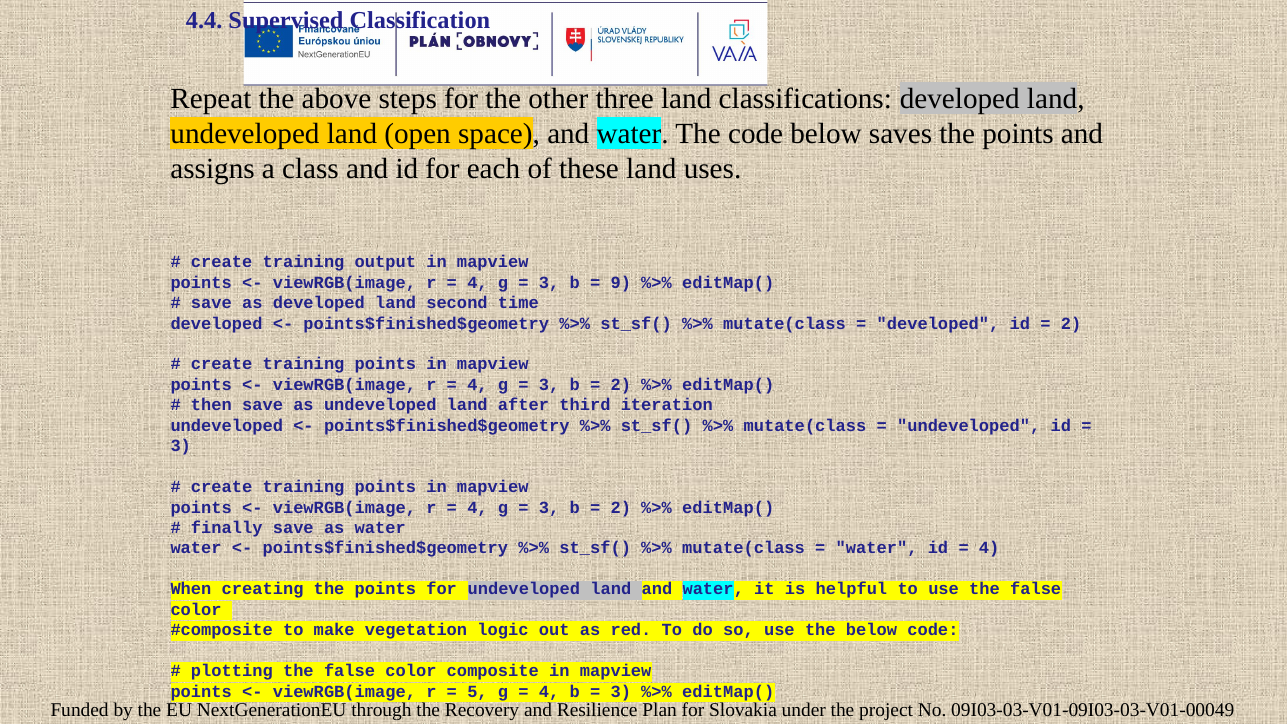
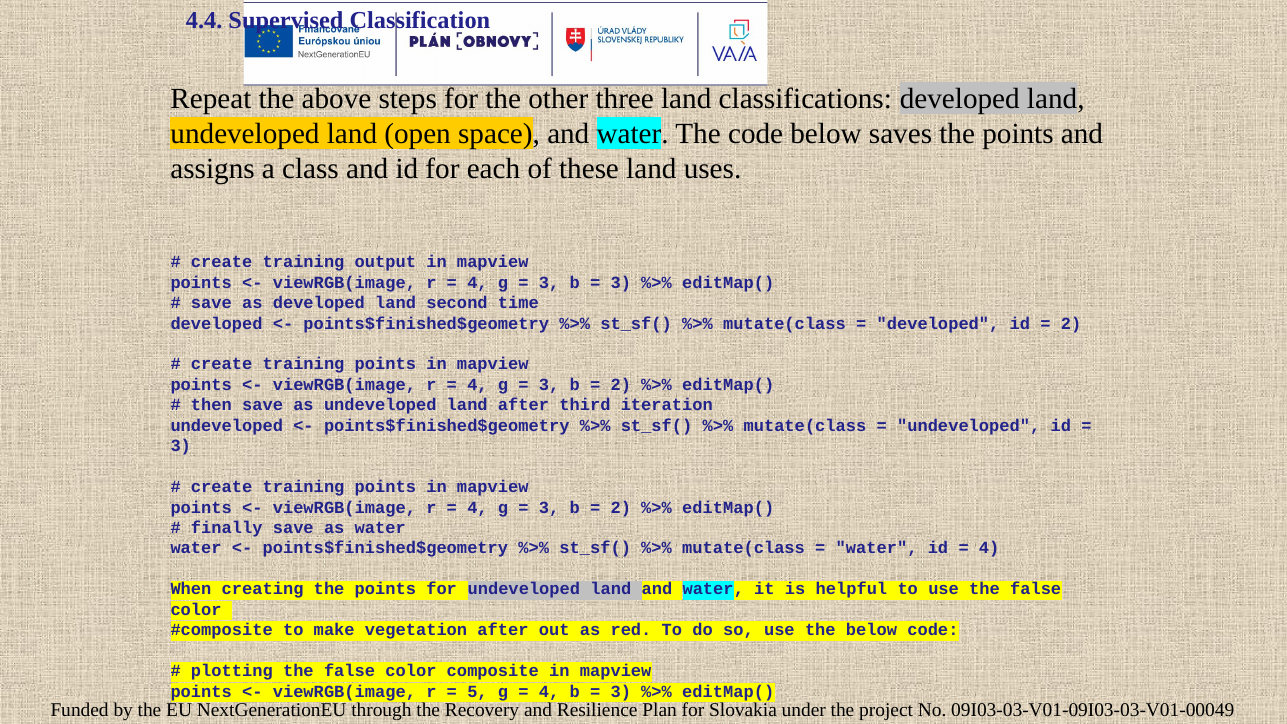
9: 9 -> 3 (621, 282)
vegetation logic: logic -> after (503, 630)
